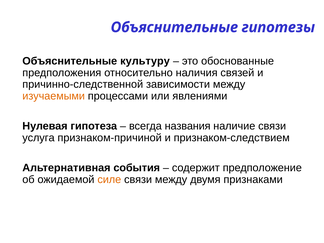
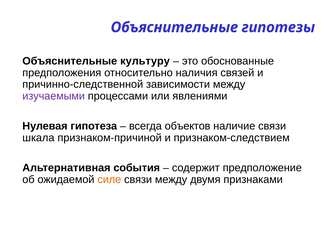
изучаемыми colour: orange -> purple (54, 96)
названия: названия -> объектов (188, 126)
услуга: услуга -> шкала (38, 138)
